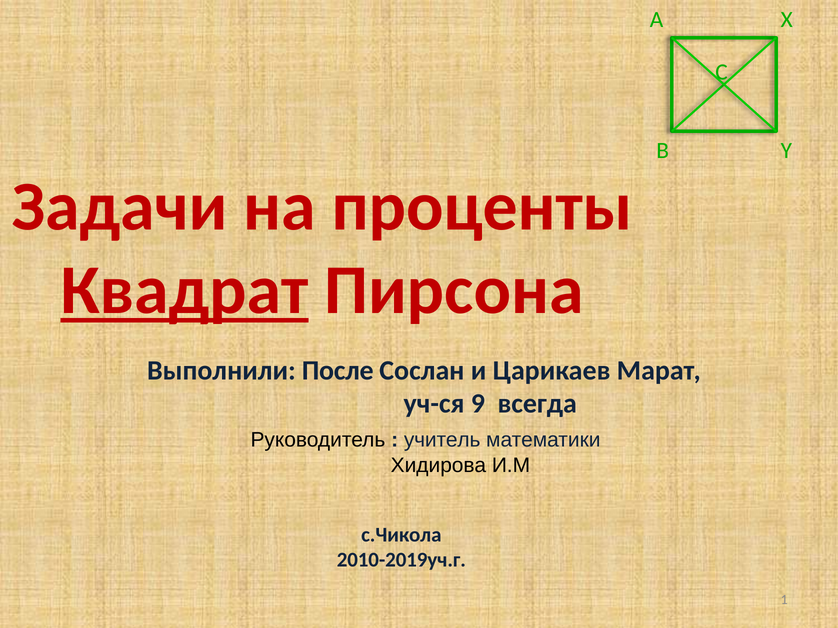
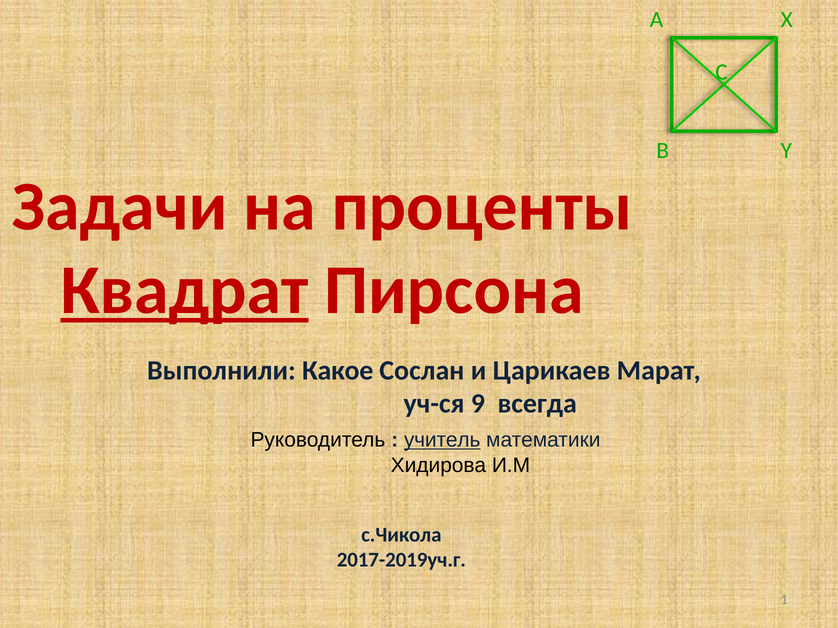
После: После -> Какое (338, 371)
учитель underline: none -> present (442, 440)
2010-2019уч.г: 2010-2019уч.г -> 2017-2019уч.г (401, 560)
